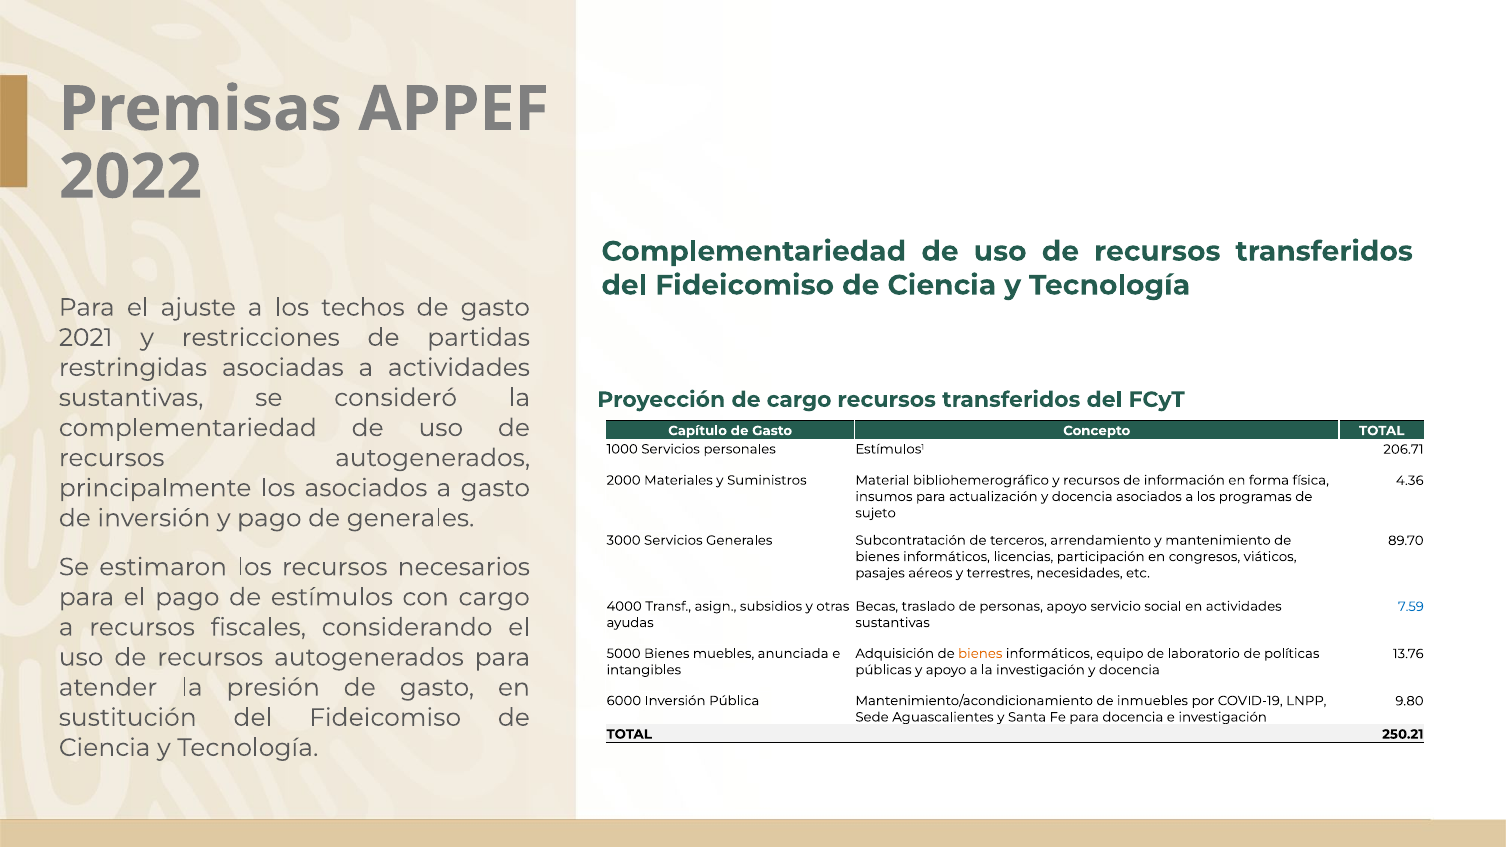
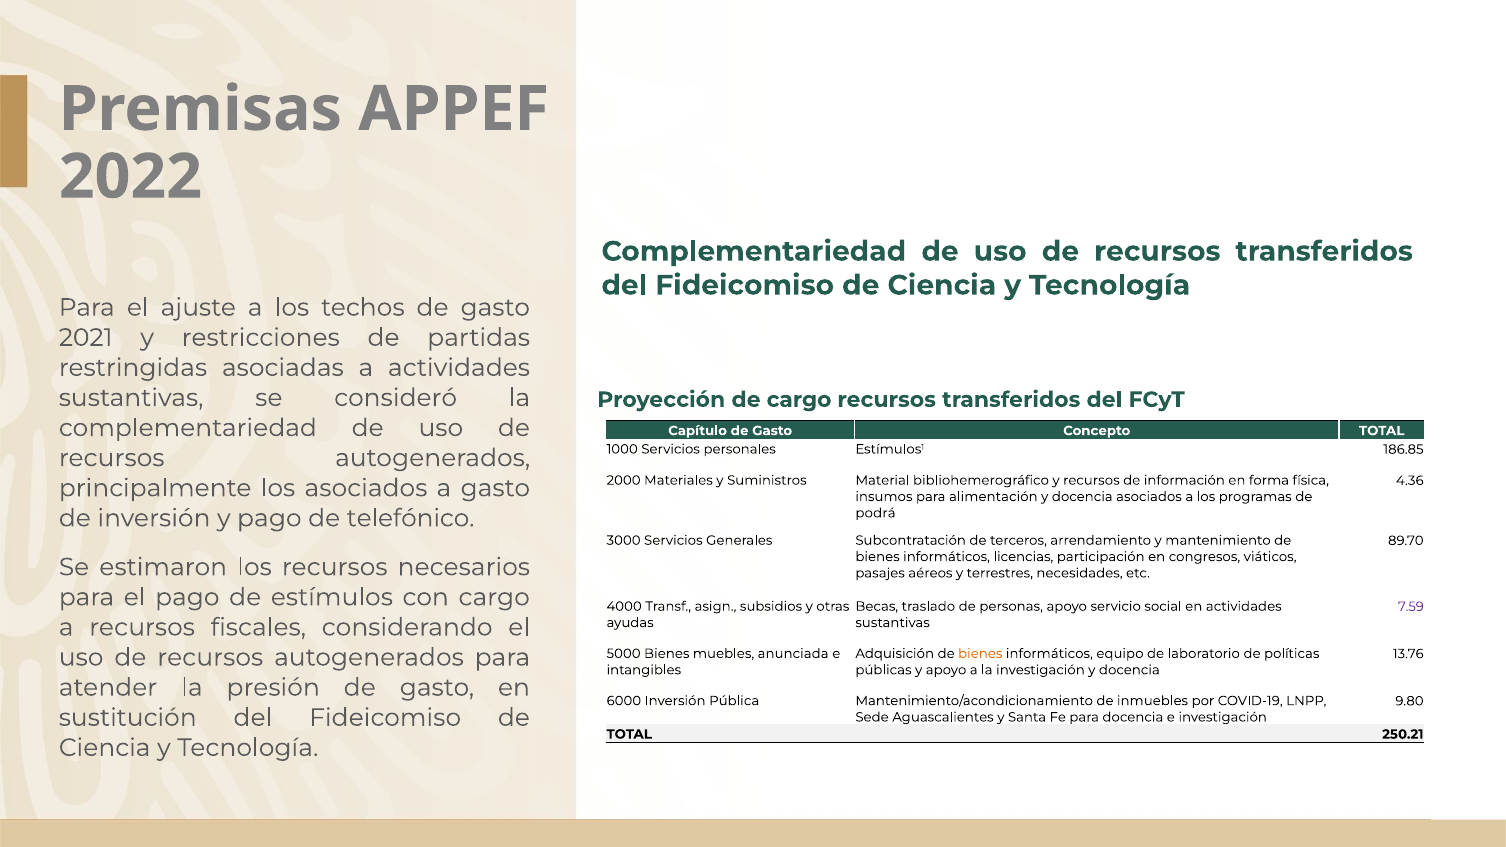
206.71: 206.71 -> 186.85 (1403, 449)
actualización: actualización -> alimentación (993, 497)
sujeto: sujeto -> podrá (876, 513)
de generales: generales -> telefónico (411, 518)
7.59 colour: blue -> purple (1411, 607)
